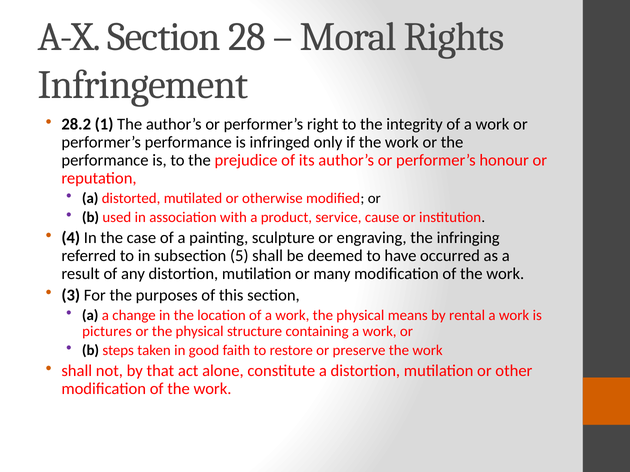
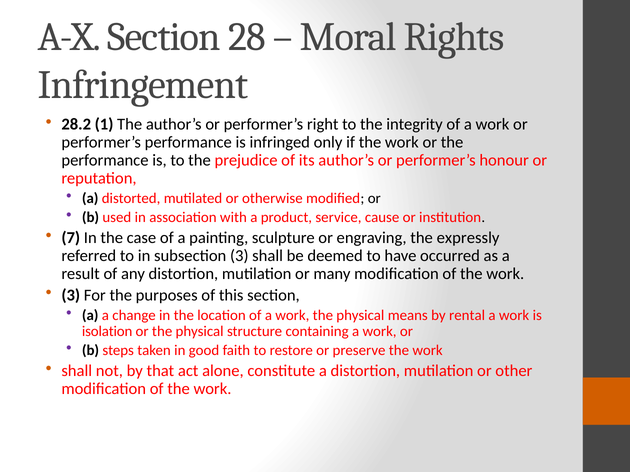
4: 4 -> 7 (71, 238)
infringing: infringing -> expressly (468, 238)
subsection 5: 5 -> 3 (239, 256)
pictures: pictures -> isolation (107, 332)
